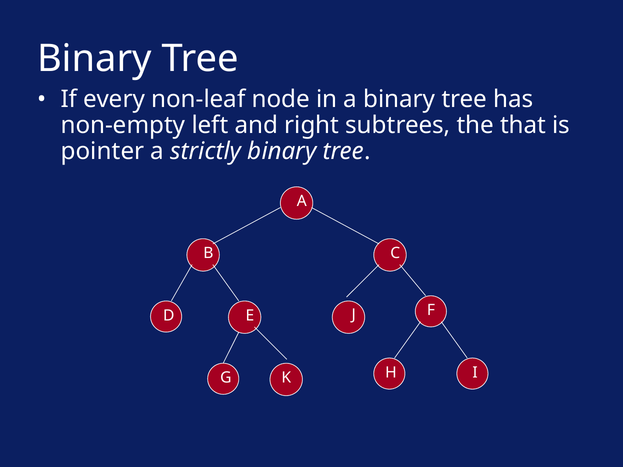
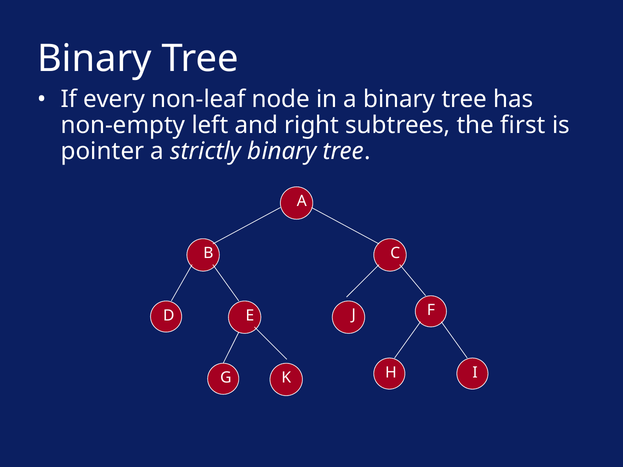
that: that -> first (523, 125)
